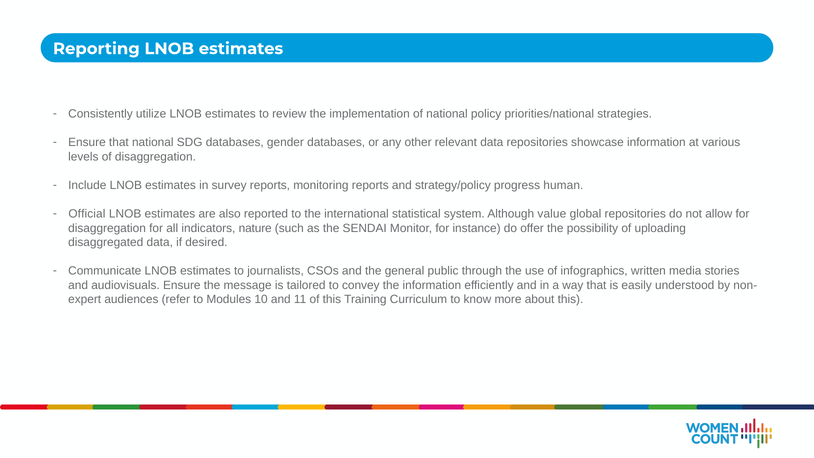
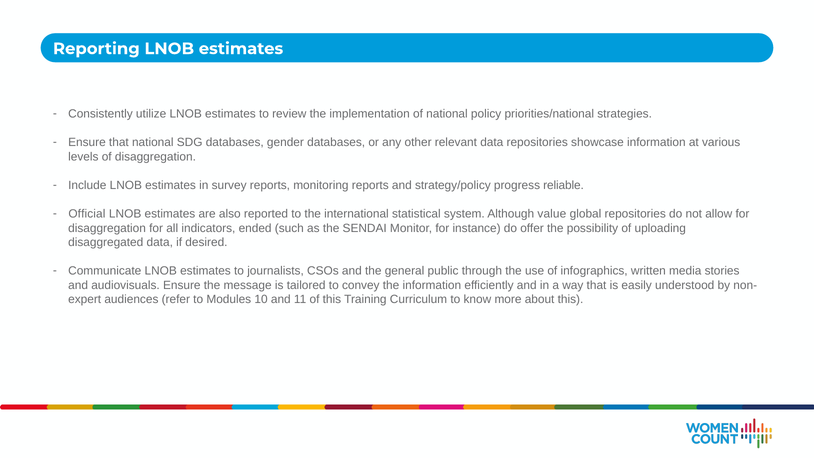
human: human -> reliable (563, 185)
nature: nature -> ended (255, 228)
